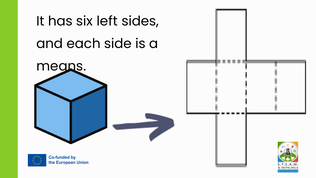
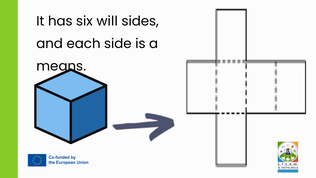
left: left -> will (107, 21)
